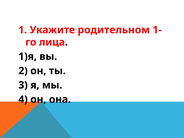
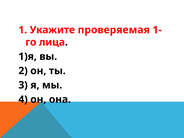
родительном: родительном -> проверяемая (114, 30)
